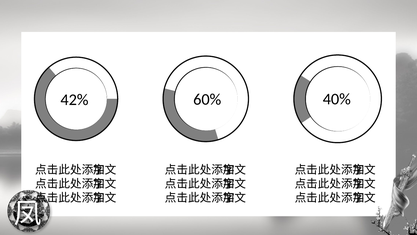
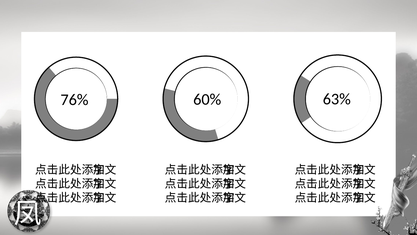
42%: 42% -> 76% (74, 99)
40%: 40% -> 63% (337, 99)
